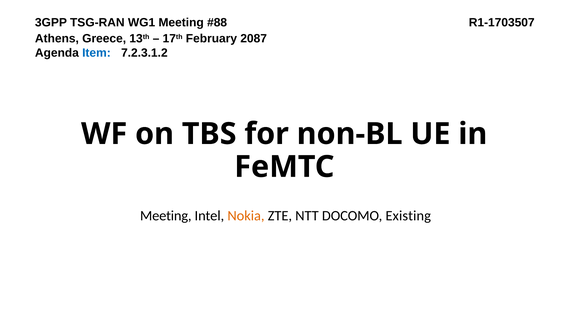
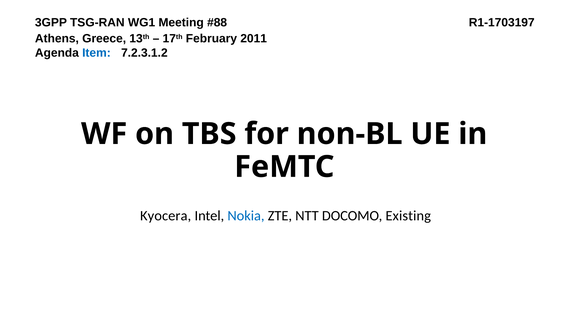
R1-1703507: R1-1703507 -> R1-1703197 (502, 22)
2087: 2087 -> 2011 (254, 39)
Meeting: Meeting -> Kyocera (166, 216)
Nokia colour: orange -> blue (246, 216)
